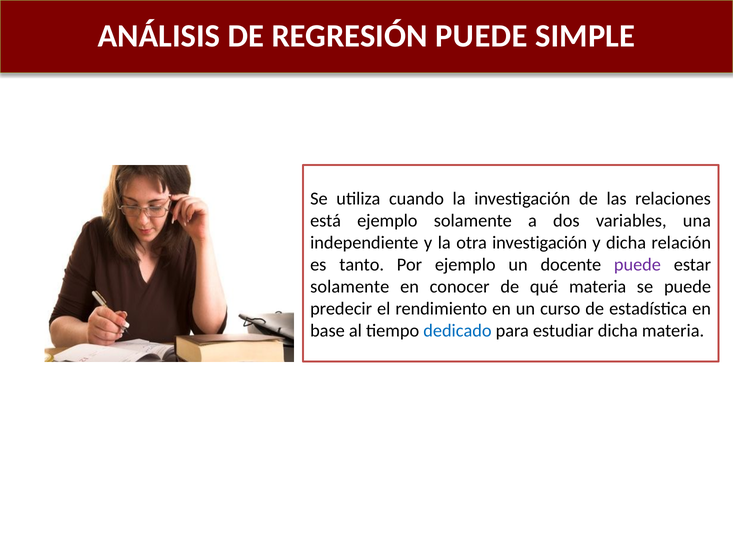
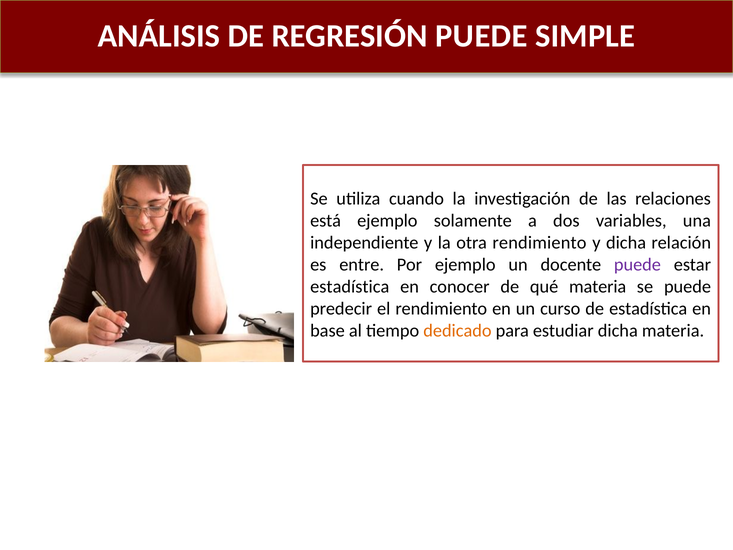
otra investigación: investigación -> rendimiento (539, 242)
tanto: tanto -> entre (362, 264)
solamente: solamente -> estadística (350, 286)
dedicado colour: blue -> orange (457, 330)
